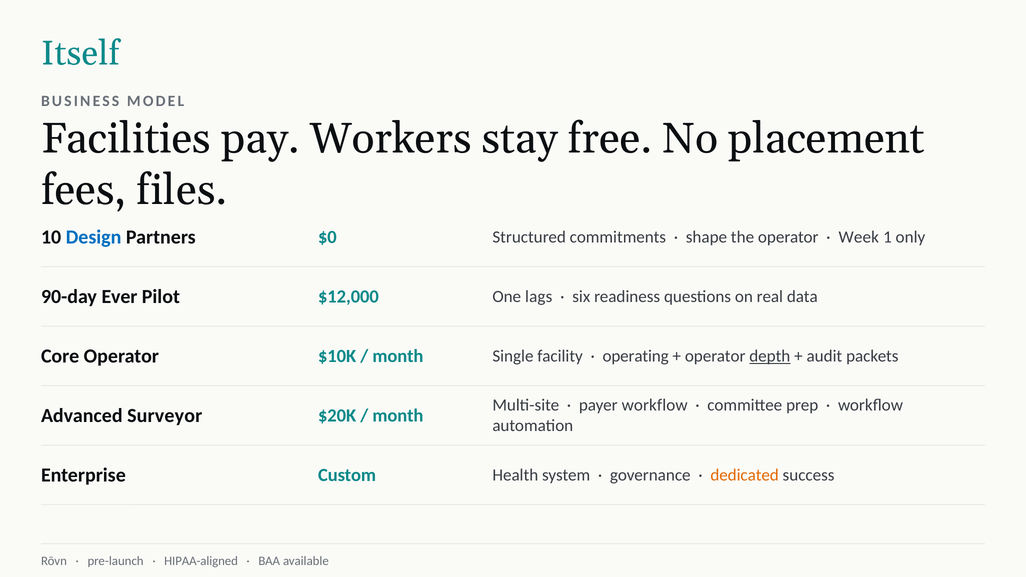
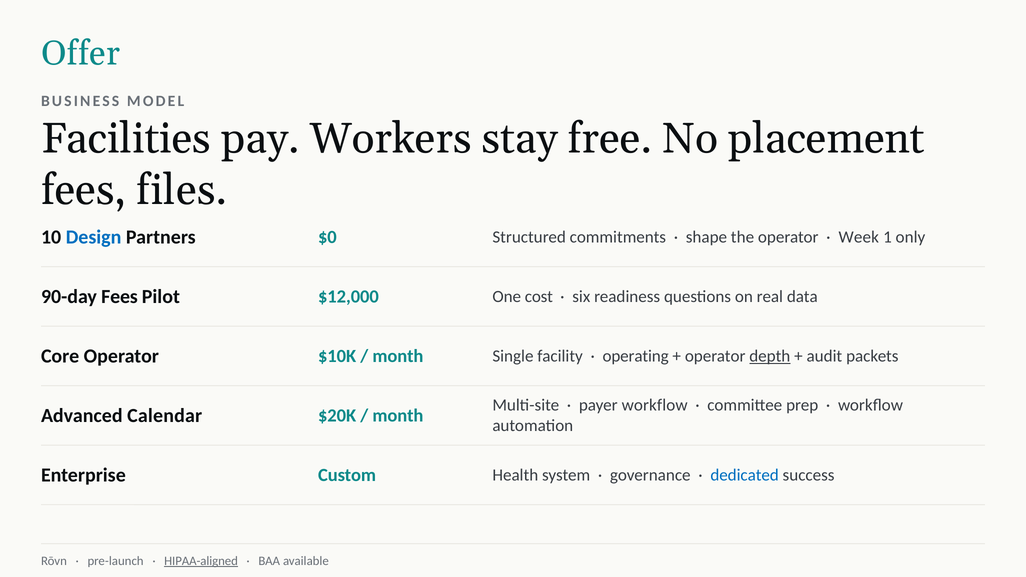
Itself: Itself -> Offer (81, 54)
90-day Ever: Ever -> Fees (120, 297)
lags: lags -> cost (539, 297)
Surveyor: Surveyor -> Calendar (165, 416)
dedicated colour: orange -> blue (745, 475)
HIPAA-aligned underline: none -> present (201, 561)
